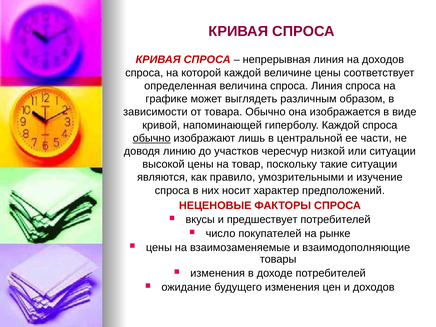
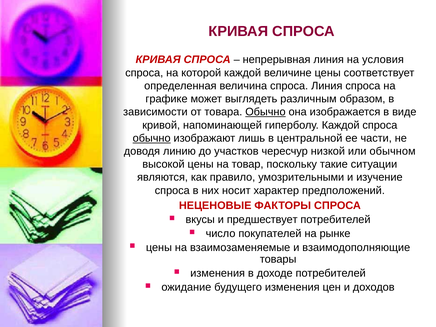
на доходов: доходов -> условия (383, 60)
Обычно underline: none -> present (265, 112)
или ситуации: ситуации -> обычном (393, 151)
